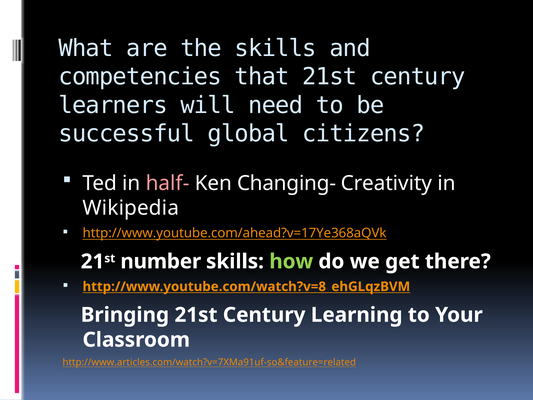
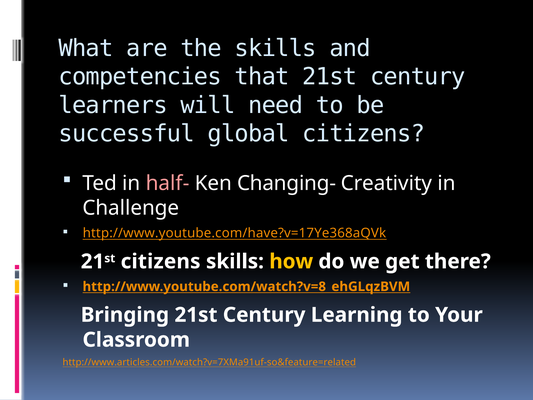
Wikipedia: Wikipedia -> Challenge (131, 208)
http://www.youtube.com/ahead?v=17Ye368aQVk: http://www.youtube.com/ahead?v=17Ye368aQVk -> http://www.youtube.com/have?v=17Ye368aQVk (234, 233)
number: number -> citizens (161, 261)
how colour: light green -> yellow (291, 261)
